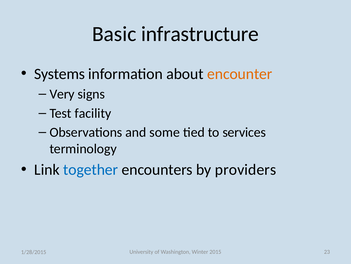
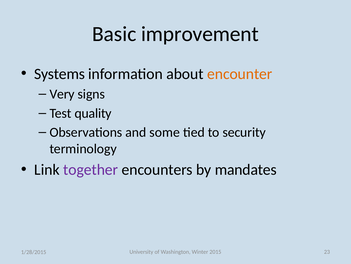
infrastructure: infrastructure -> improvement (200, 34)
facility: facility -> quality (93, 113)
services: services -> security (244, 132)
together colour: blue -> purple (91, 169)
providers: providers -> mandates (246, 169)
